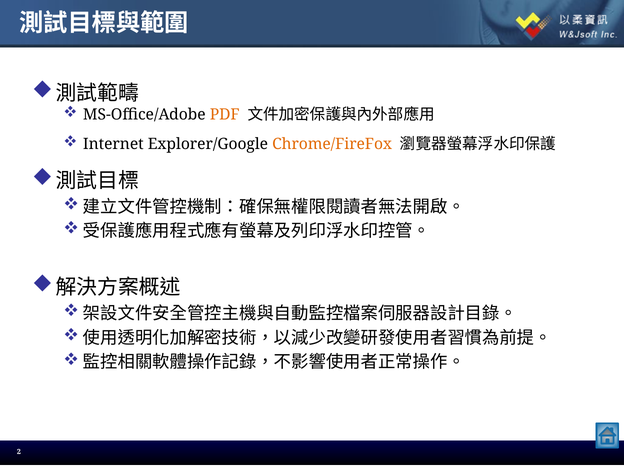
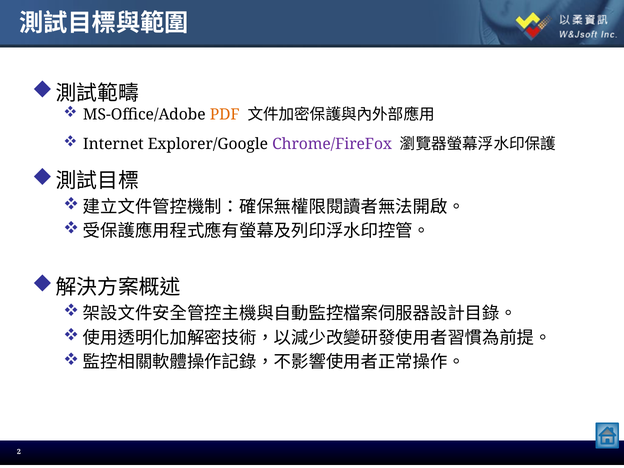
Chrome/FireFox colour: orange -> purple (332, 144)
